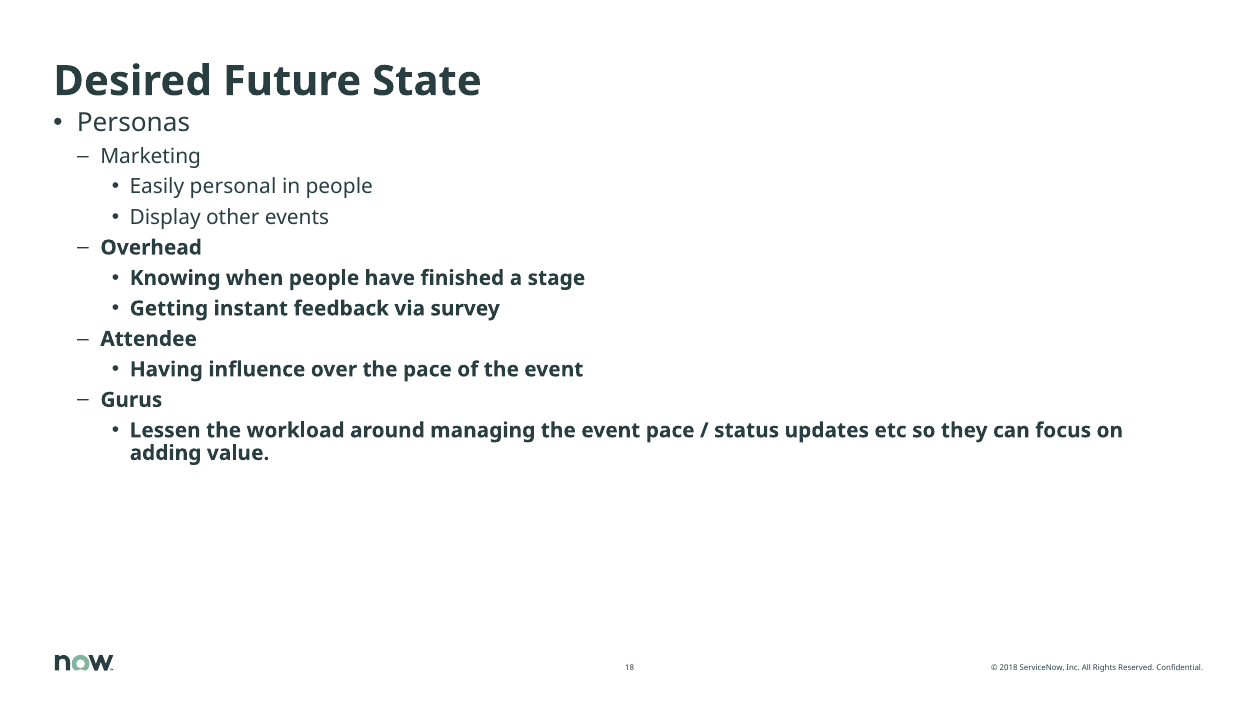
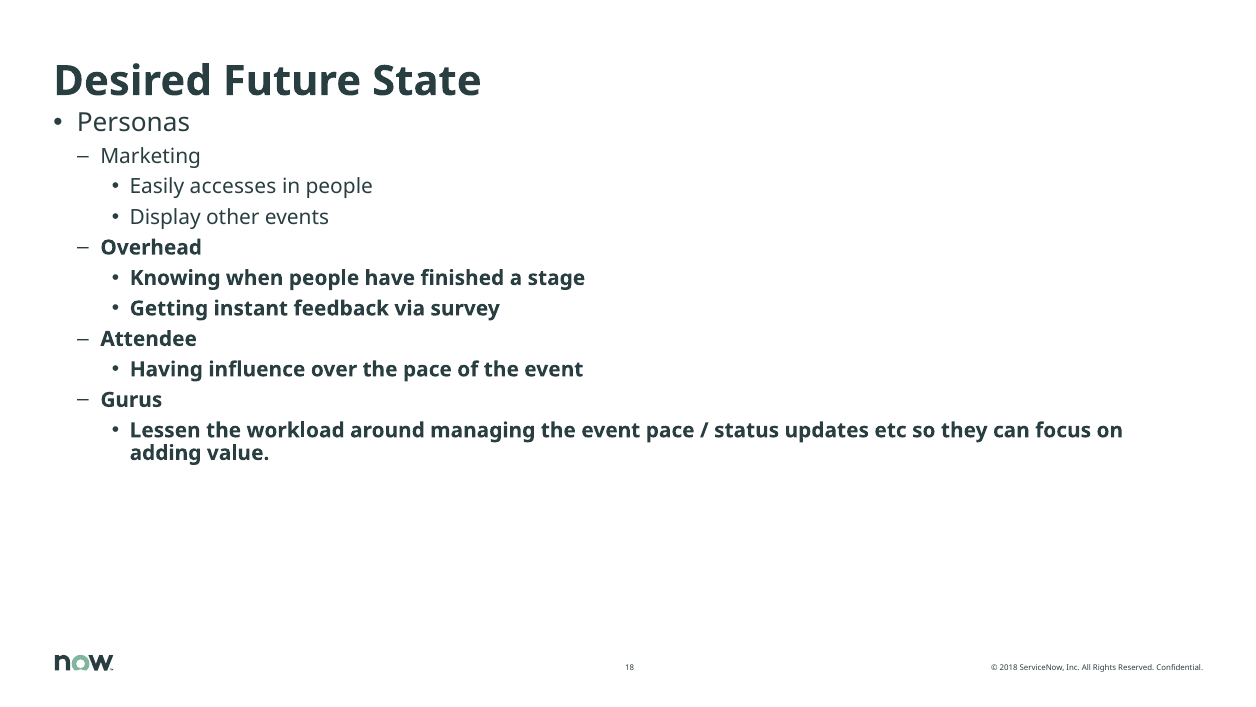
personal: personal -> accesses (233, 187)
